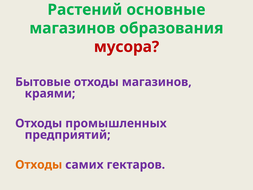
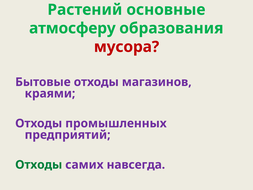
магазинов: магазинов -> атмосферу (72, 28)
Отходы colour: orange -> green (39, 165)
гектаров: гектаров -> навсегда (136, 165)
